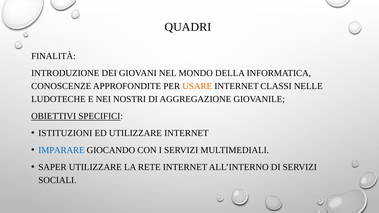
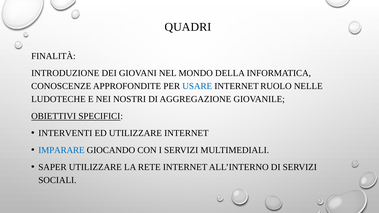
USARE colour: orange -> blue (197, 86)
CLASSI: CLASSI -> RUOLO (276, 86)
ISTITUZIONI: ISTITUZIONI -> INTERVENTI (65, 133)
